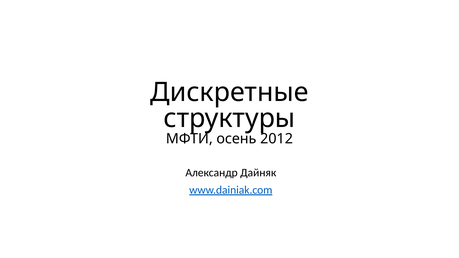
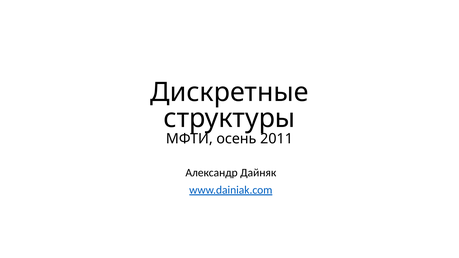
2012: 2012 -> 2011 (277, 139)
